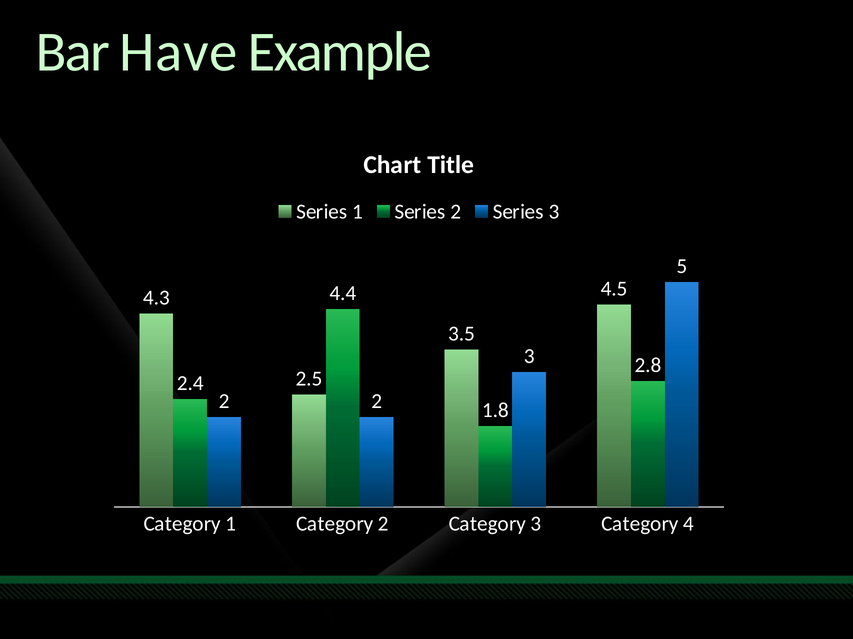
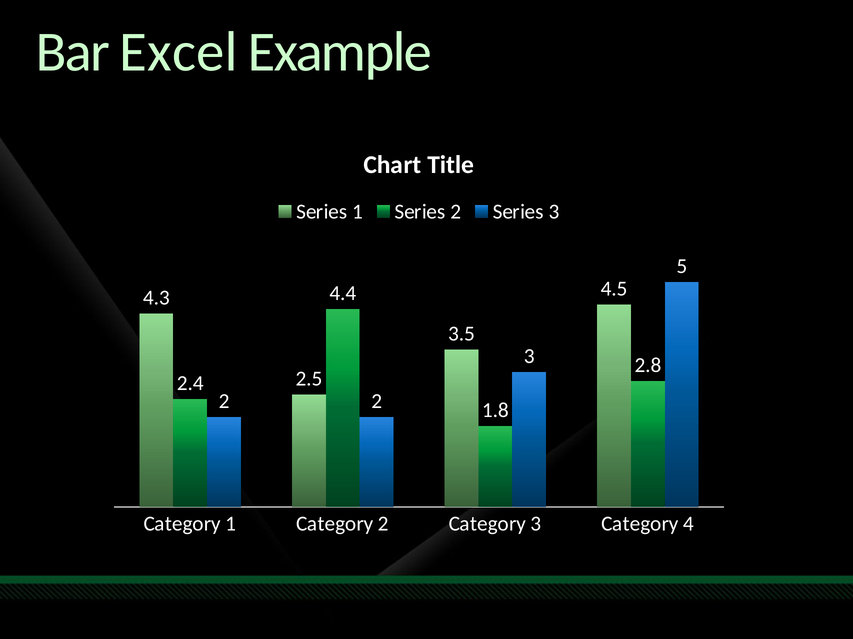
Have: Have -> Excel (179, 52)
